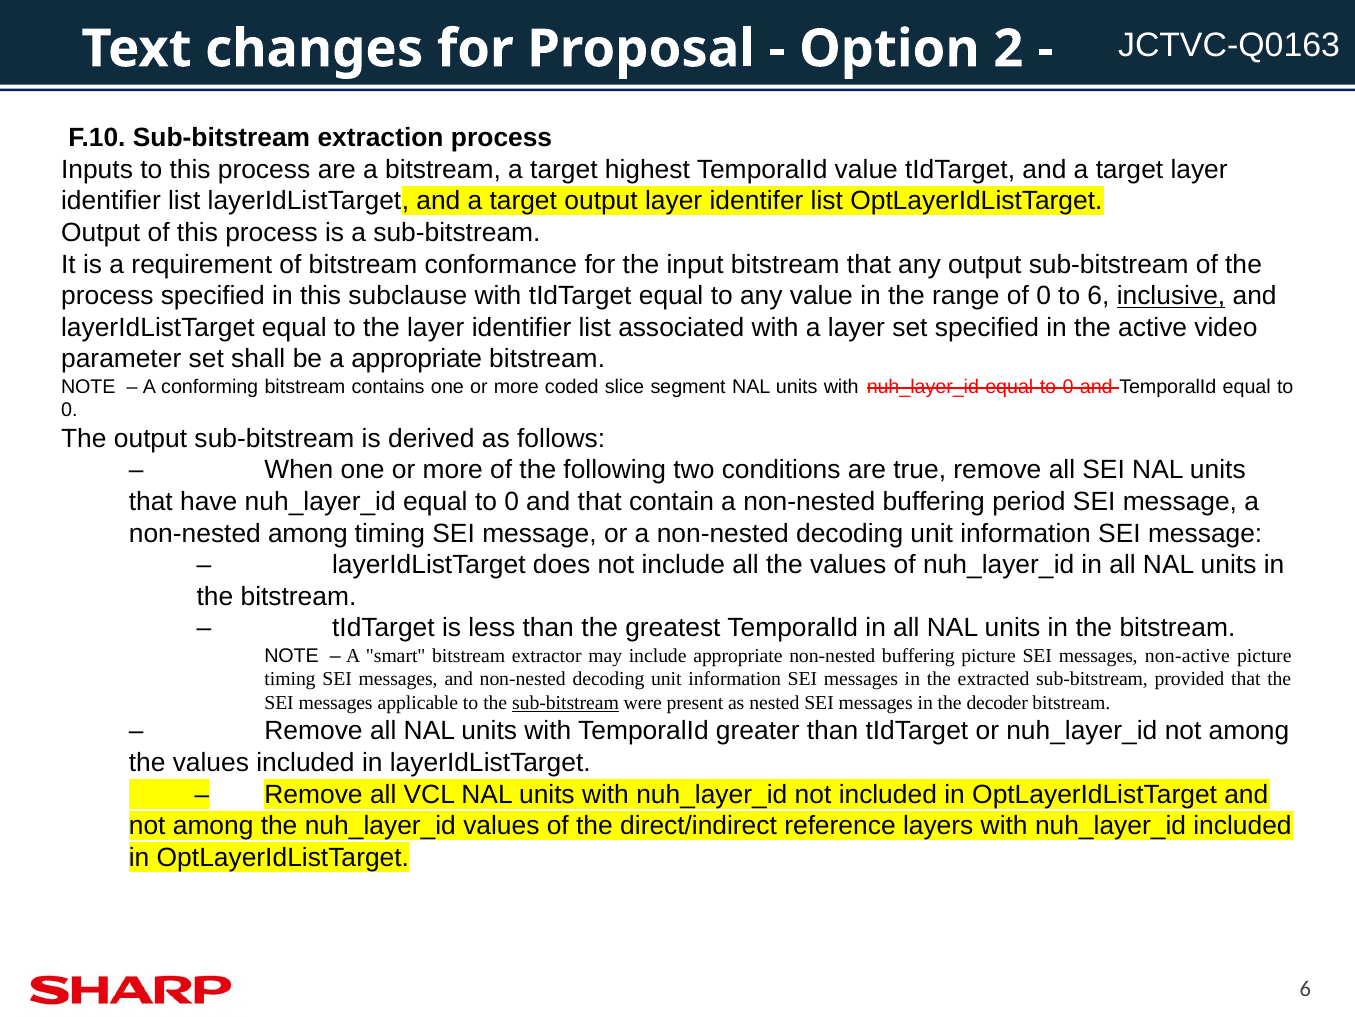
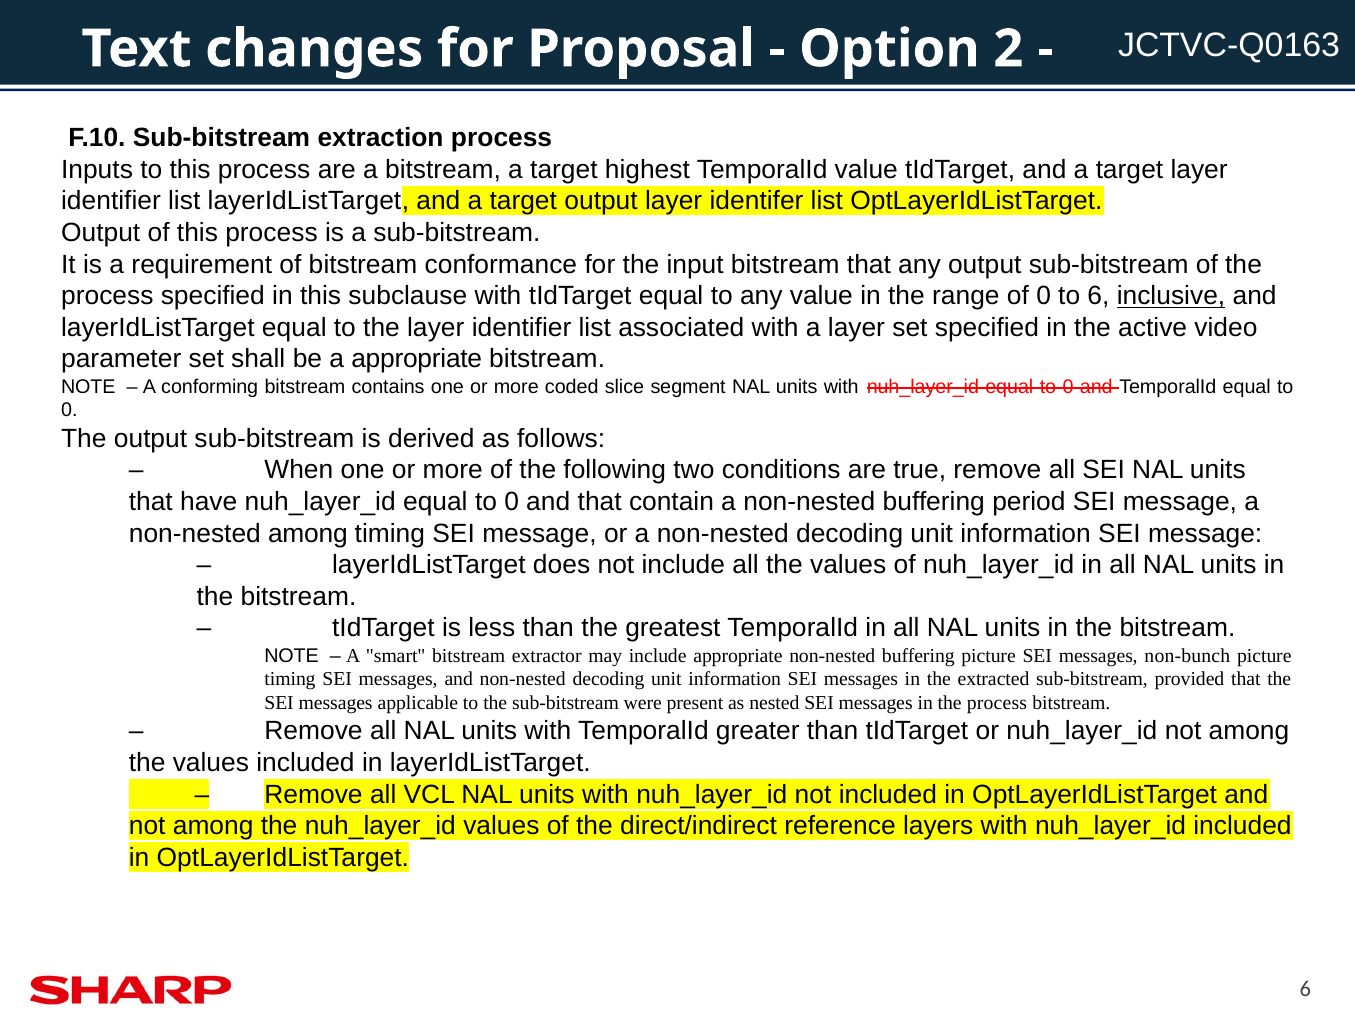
non-active: non-active -> non-bunch (1187, 655)
sub-bitstream underline: present -> none (565, 702)
in the decoder: decoder -> process (997, 702)
